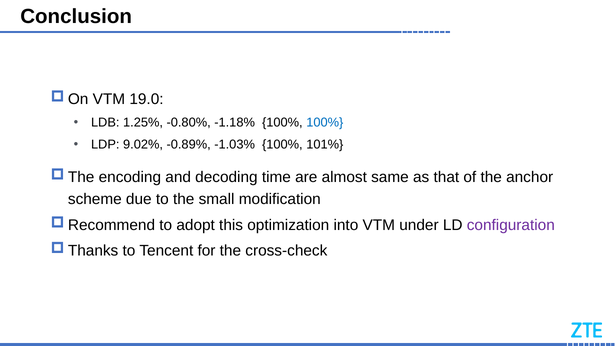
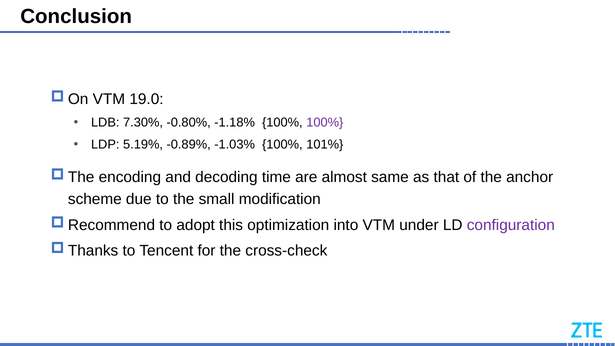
1.25%: 1.25% -> 7.30% (143, 123)
100% colour: blue -> purple (325, 123)
9.02%: 9.02% -> 5.19% (143, 145)
